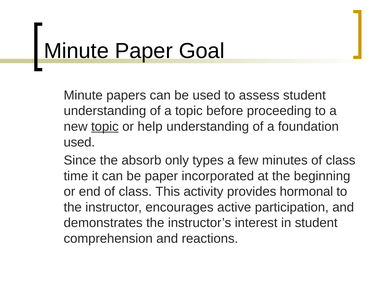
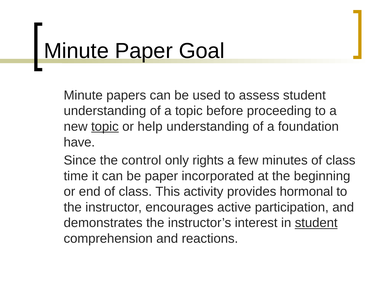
used: used -> have (79, 142)
absorb: absorb -> control (141, 161)
types: types -> rights (208, 161)
student underline: none -> present (316, 223)
